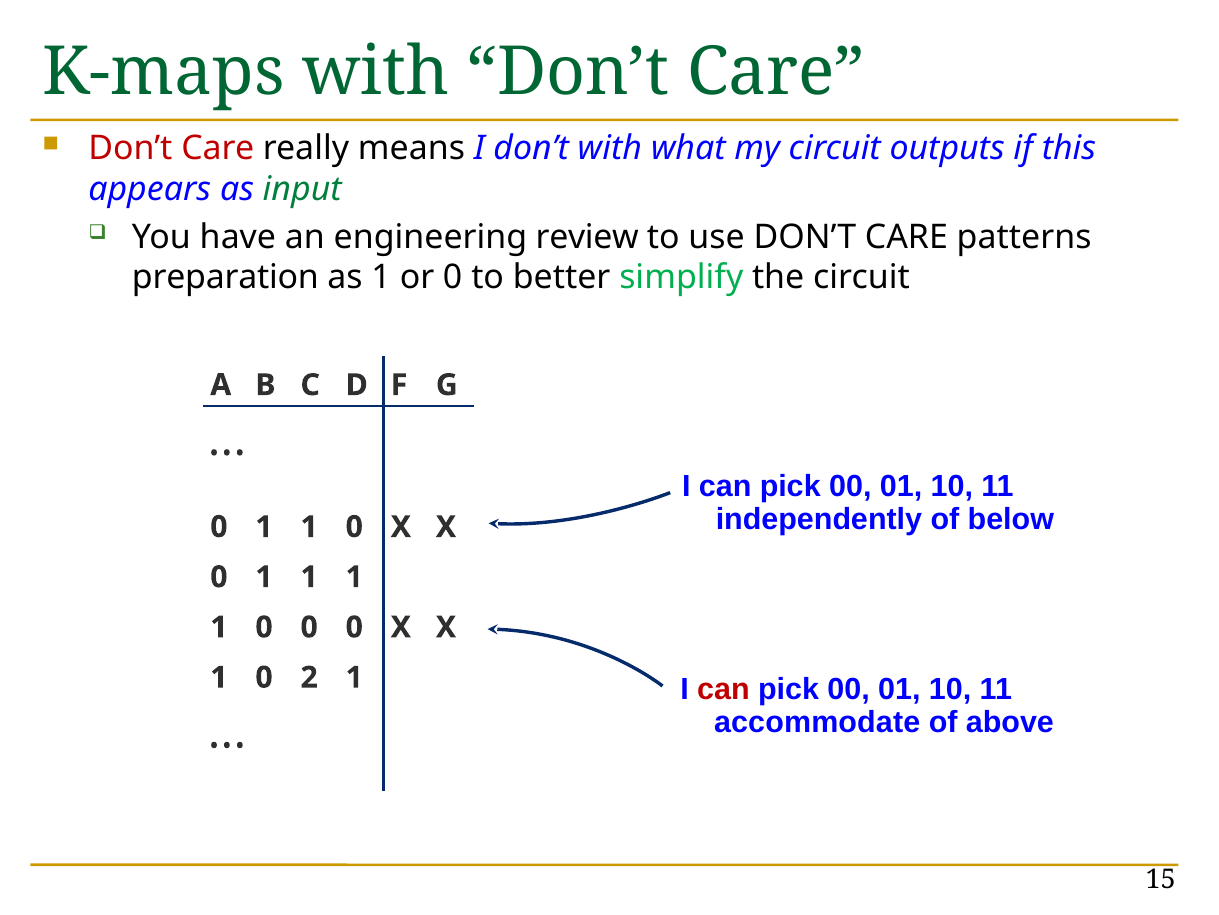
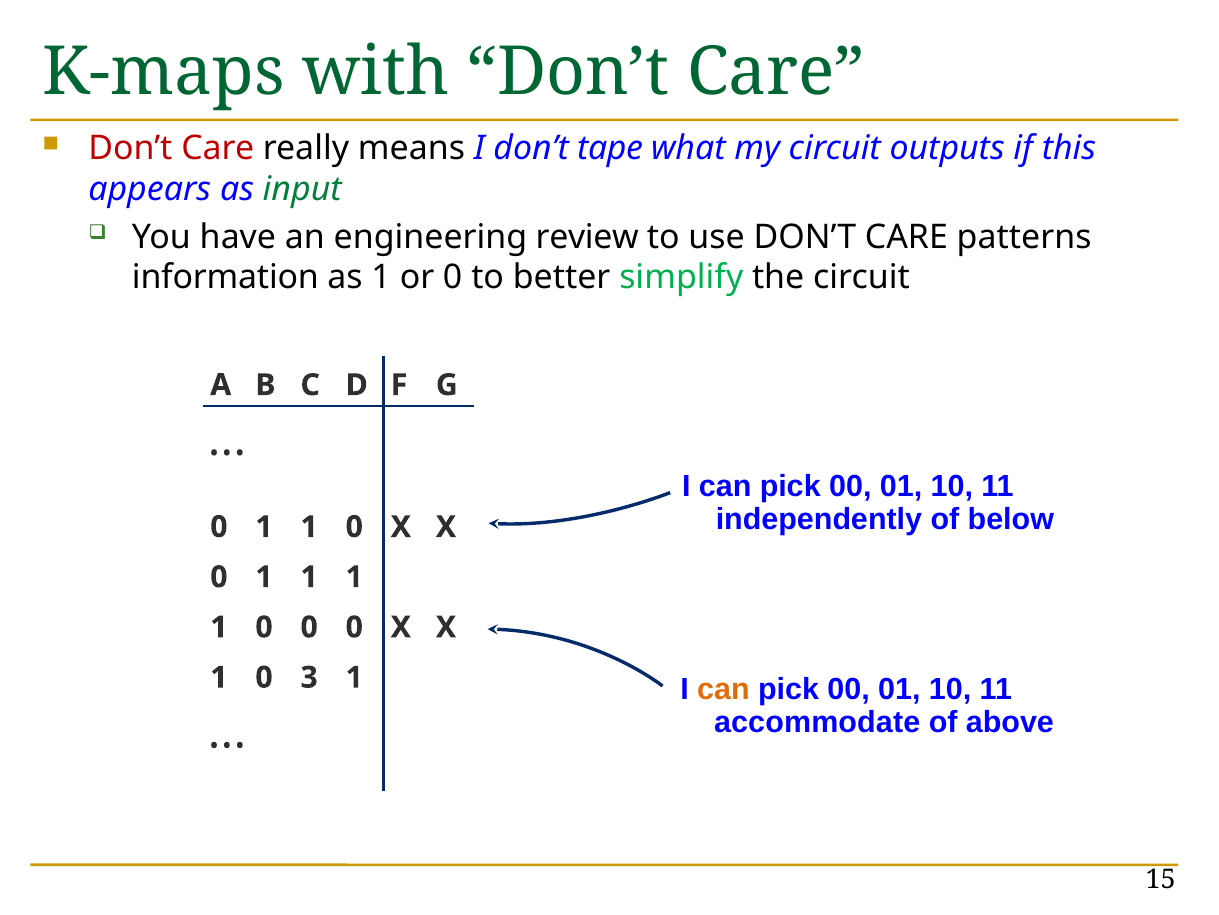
don’t with: with -> tape (610, 149)
preparation: preparation -> information (225, 277)
2: 2 -> 3 (309, 677)
can colour: red -> orange (723, 689)
